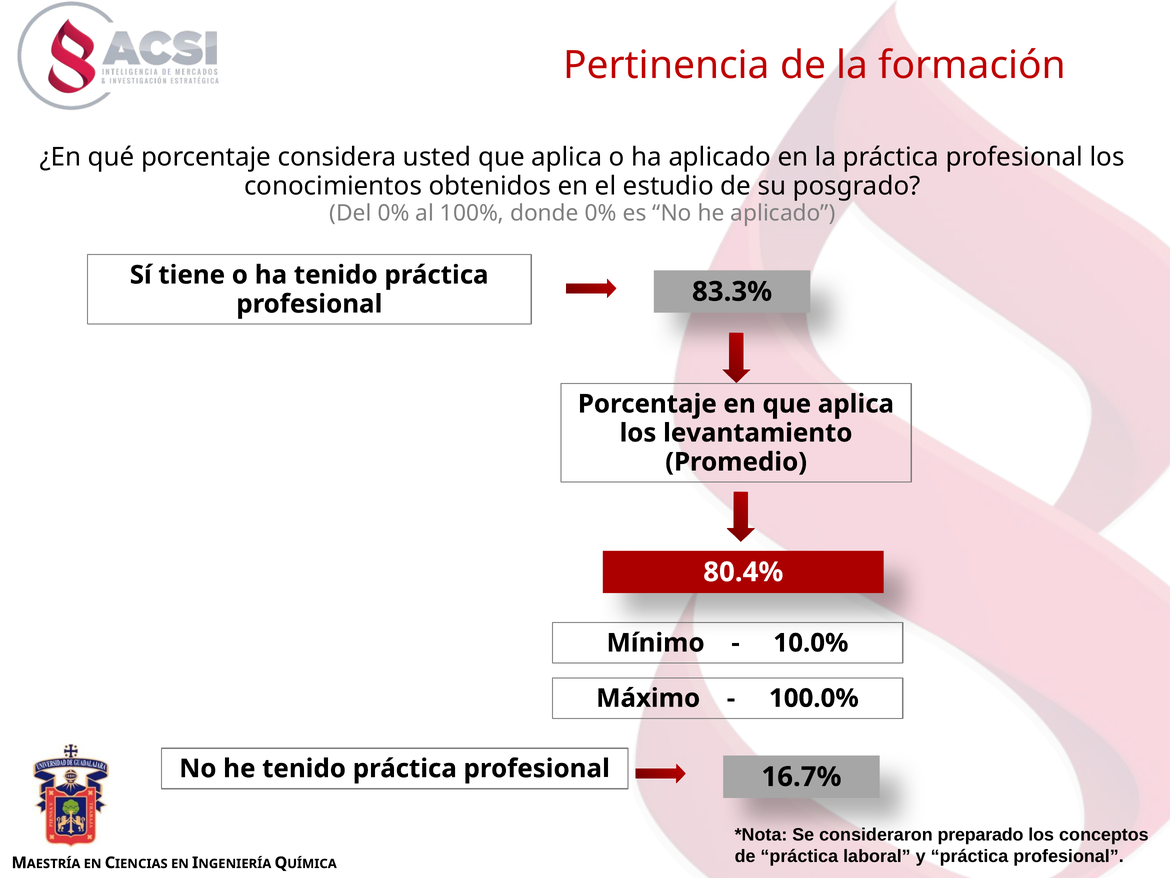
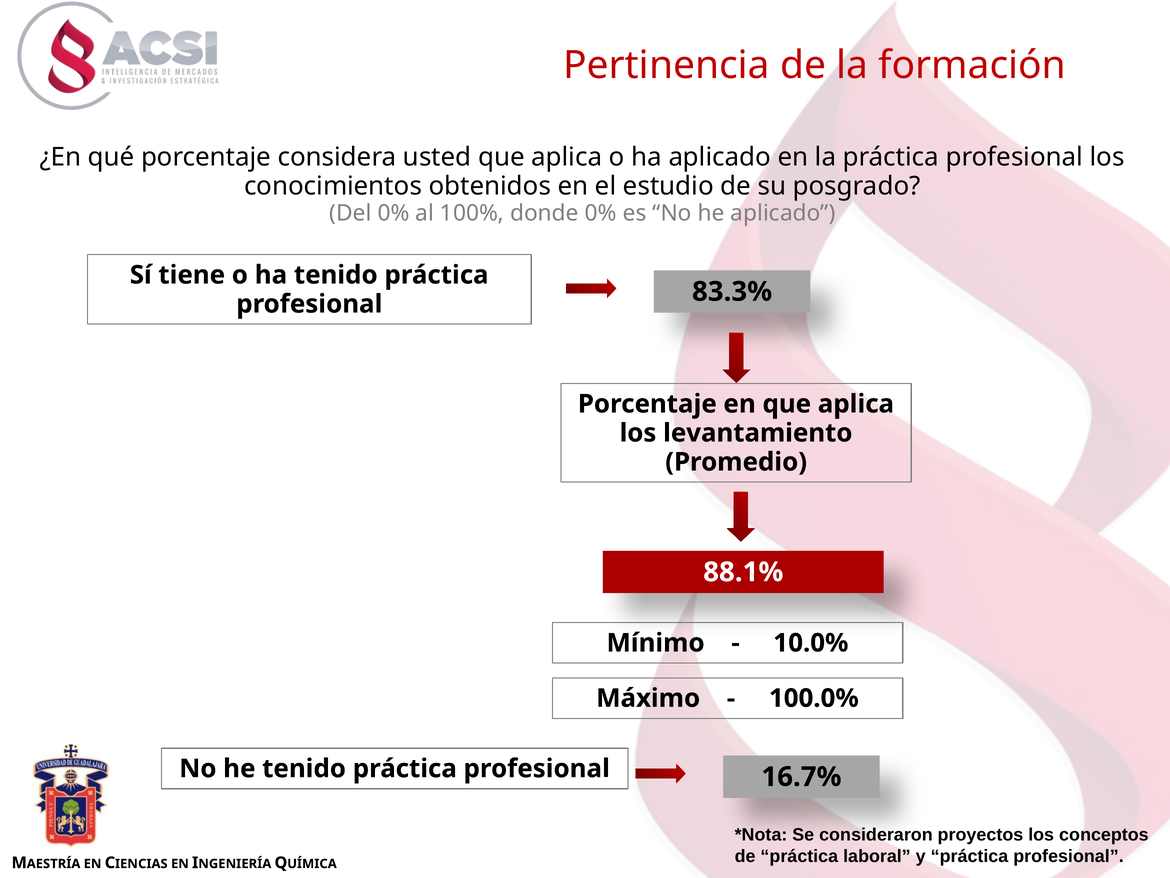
80.4%: 80.4% -> 88.1% (743, 572)
preparado: preparado -> proyectos (980, 834)
